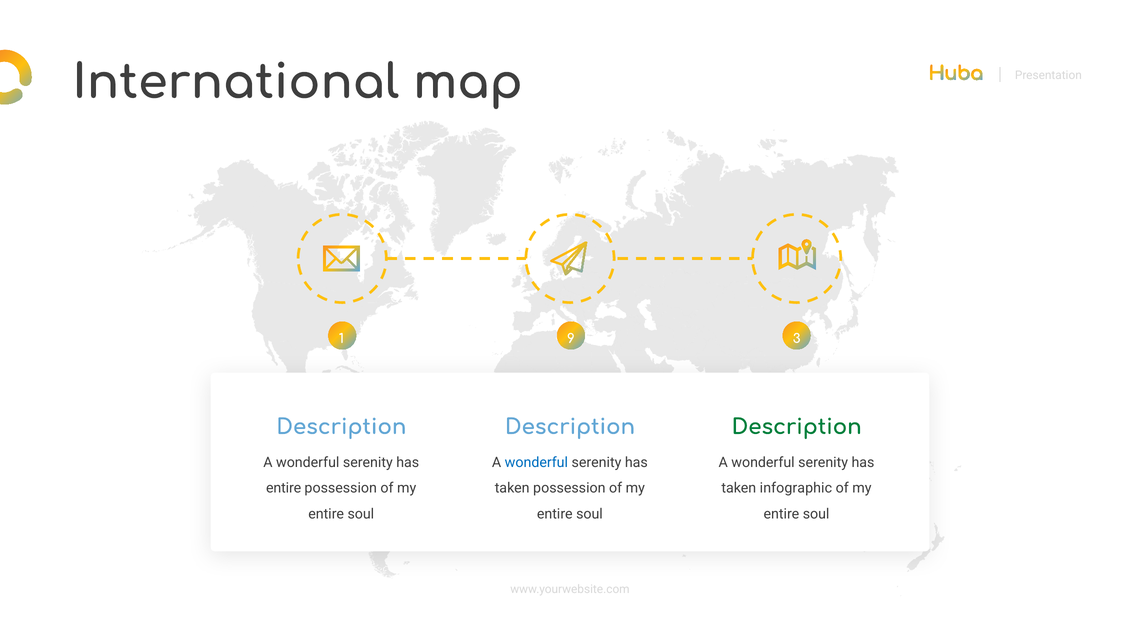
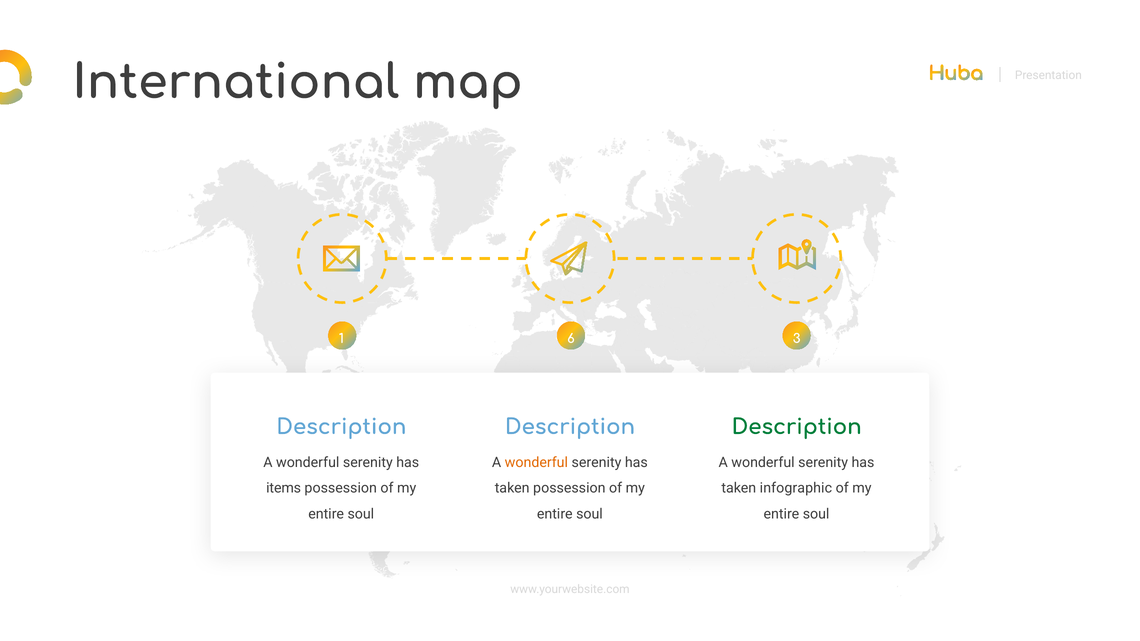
9: 9 -> 6 (571, 339)
wonderful colour: blue -> orange (536, 463)
entire: entire -> items (284, 488)
